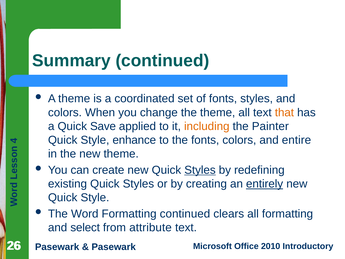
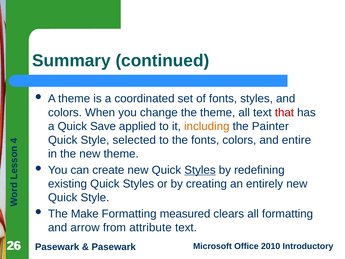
that colour: orange -> red (284, 112)
enhance: enhance -> selected (134, 140)
entirely underline: present -> none (265, 184)
Word: Word -> Make (85, 214)
Formatting continued: continued -> measured (185, 214)
select: select -> arrow (85, 227)
